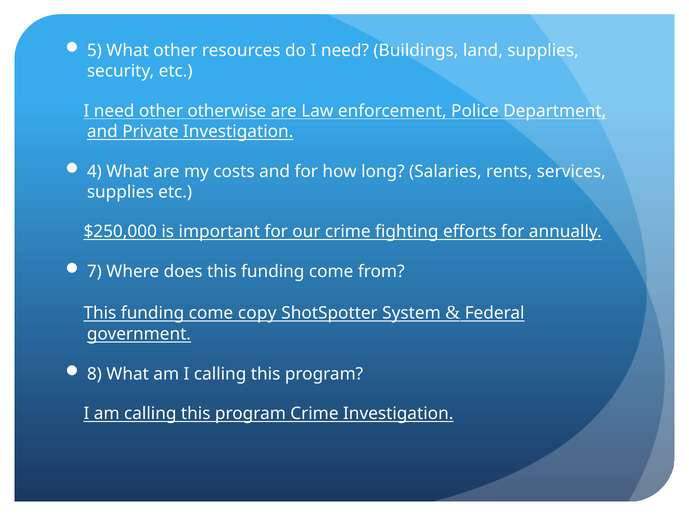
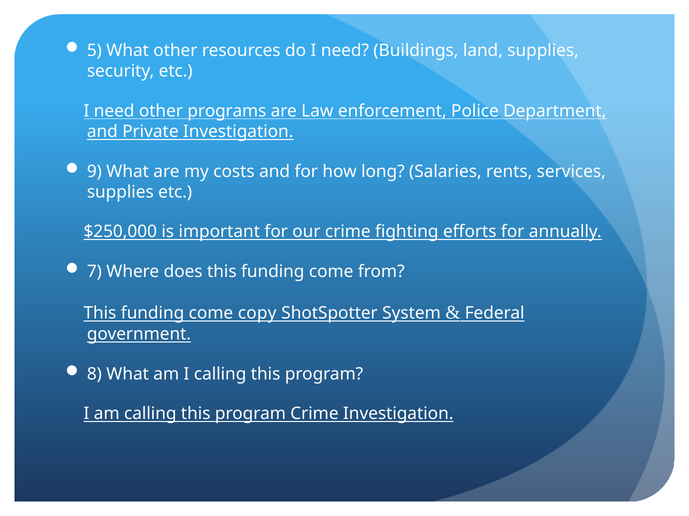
otherwise: otherwise -> programs (227, 111)
4: 4 -> 9 (94, 172)
